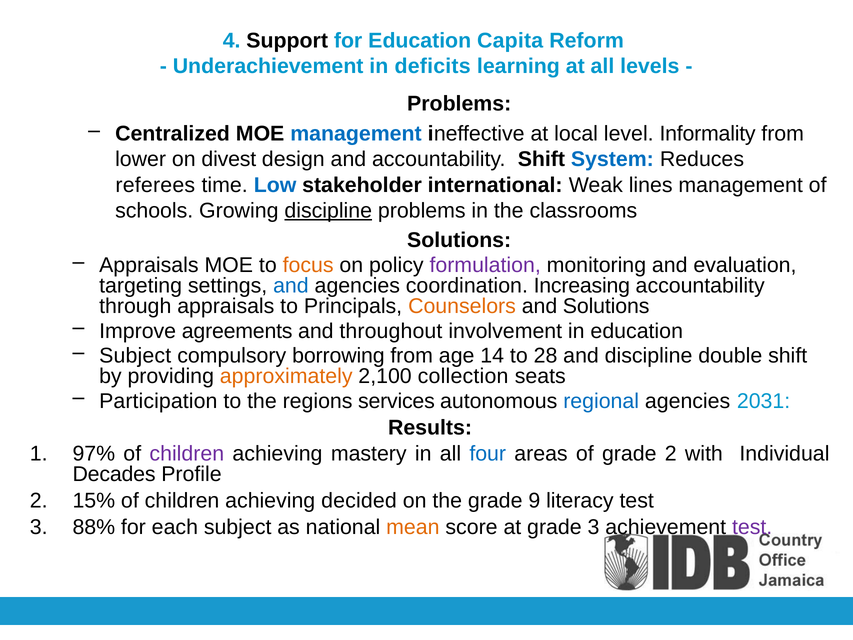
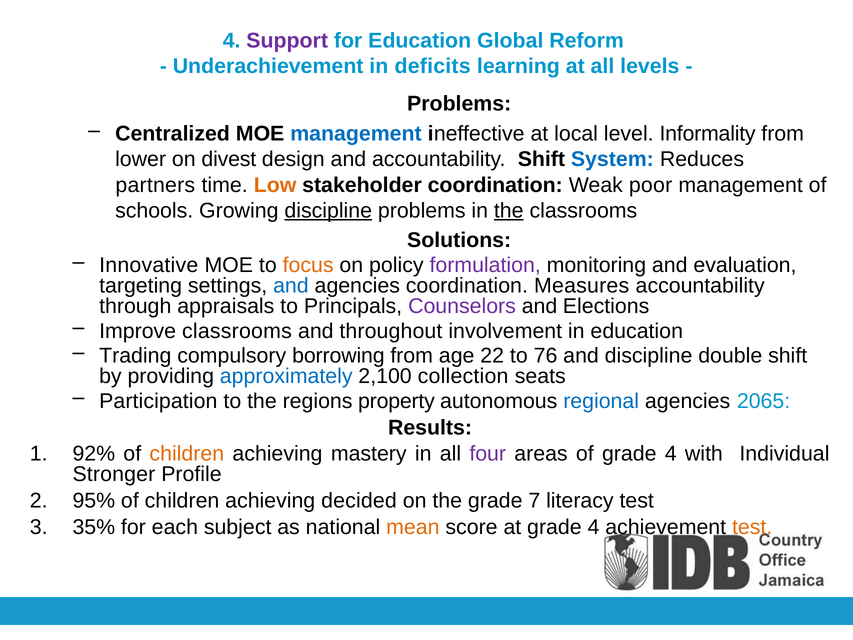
Support colour: black -> purple (287, 41)
Capita: Capita -> Global (510, 41)
referees: referees -> partners (155, 185)
Low colour: blue -> orange (275, 185)
stakeholder international: international -> coordination (495, 185)
lines: lines -> poor (651, 185)
the underline: none -> present (509, 210)
Appraisals: Appraisals -> Innovative (149, 265)
Increasing: Increasing -> Measures (582, 286)
Counselors colour: orange -> purple (462, 306)
and Solutions: Solutions -> Elections (606, 306)
Improve agreements: agreements -> classrooms (237, 331)
Subject: Subject -> Trading (135, 356)
14: 14 -> 22 (492, 356)
28: 28 -> 76 (546, 356)
approximately colour: orange -> blue (286, 376)
services: services -> property (396, 401)
2031: 2031 -> 2065 (764, 401)
97%: 97% -> 92% (94, 454)
children colour: purple -> orange (187, 454)
four colour: blue -> purple (488, 454)
of grade 2: 2 -> 4 (671, 454)
Decades: Decades -> Stronger (114, 474)
15%: 15% -> 95% (94, 501)
9: 9 -> 7 (534, 501)
88%: 88% -> 35% (94, 527)
at grade 3: 3 -> 4 (593, 527)
test colour: purple -> orange (752, 527)
